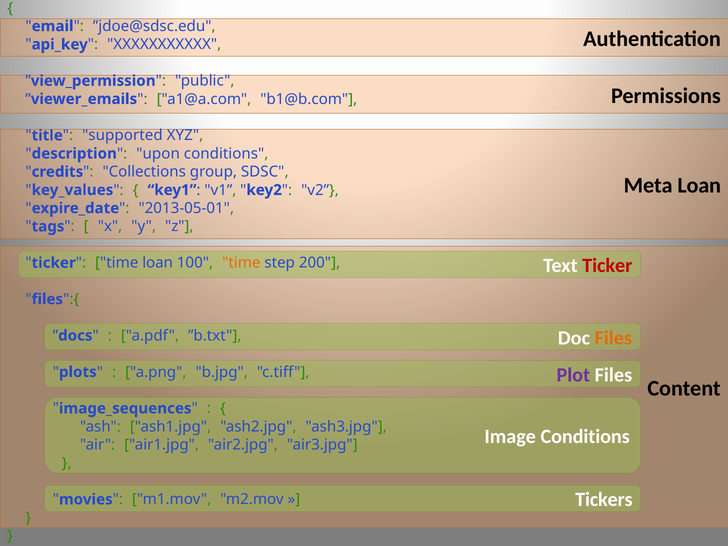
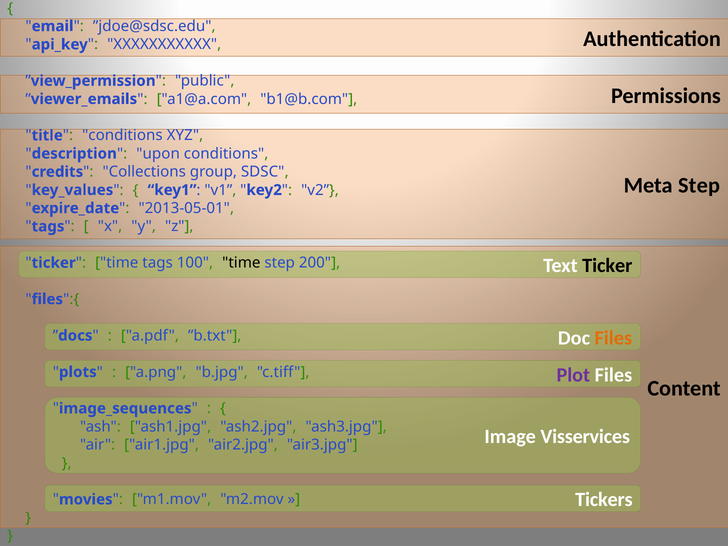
title supported: supported -> conditions (122, 135)
Meta Loan: Loan -> Step (699, 186)
Ticker colour: red -> black (607, 266)
time loan: loan -> tags (158, 263)
time colour: orange -> black (241, 263)
Image Conditions: Conditions -> Visservices (585, 437)
